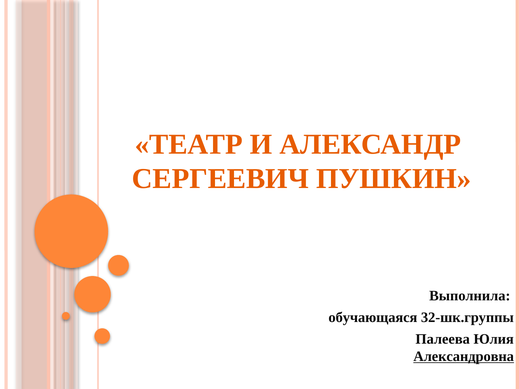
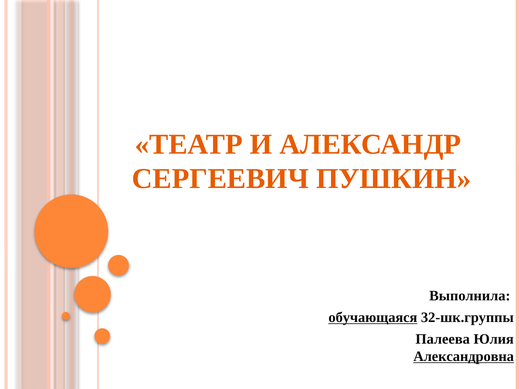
обучающаяся underline: none -> present (373, 318)
